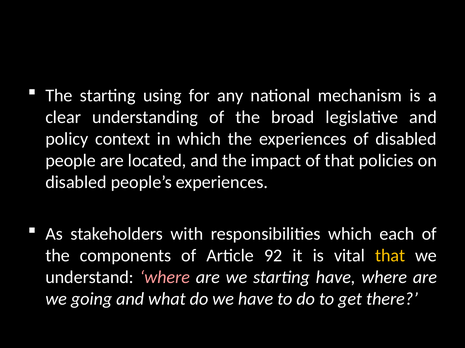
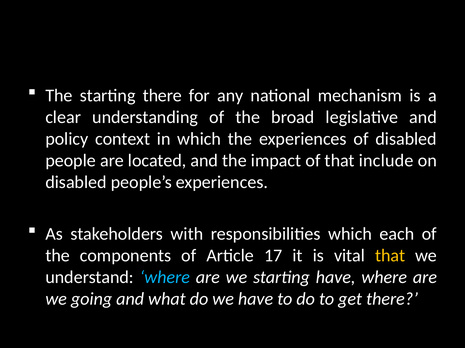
starting using: using -> there (162, 96)
policies: policies -> include (386, 161)
92: 92 -> 17 (273, 256)
where colour: pink -> light blue (165, 278)
